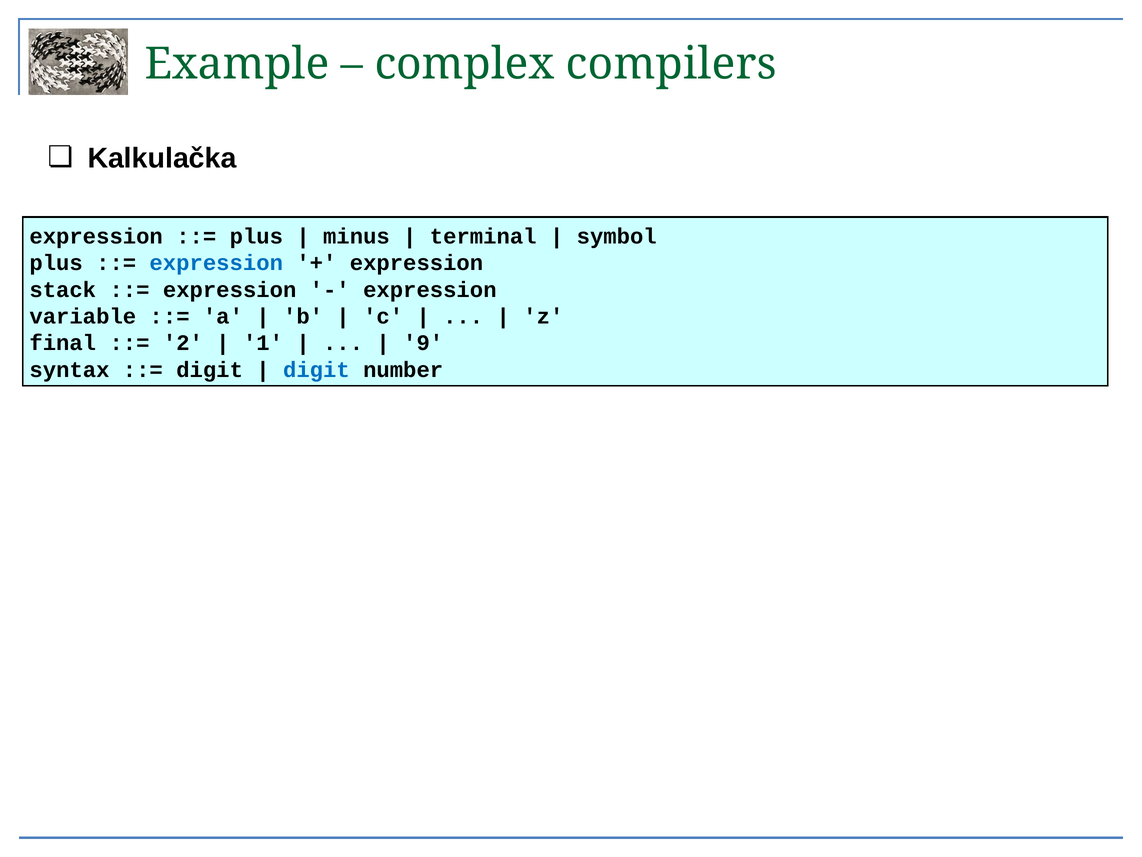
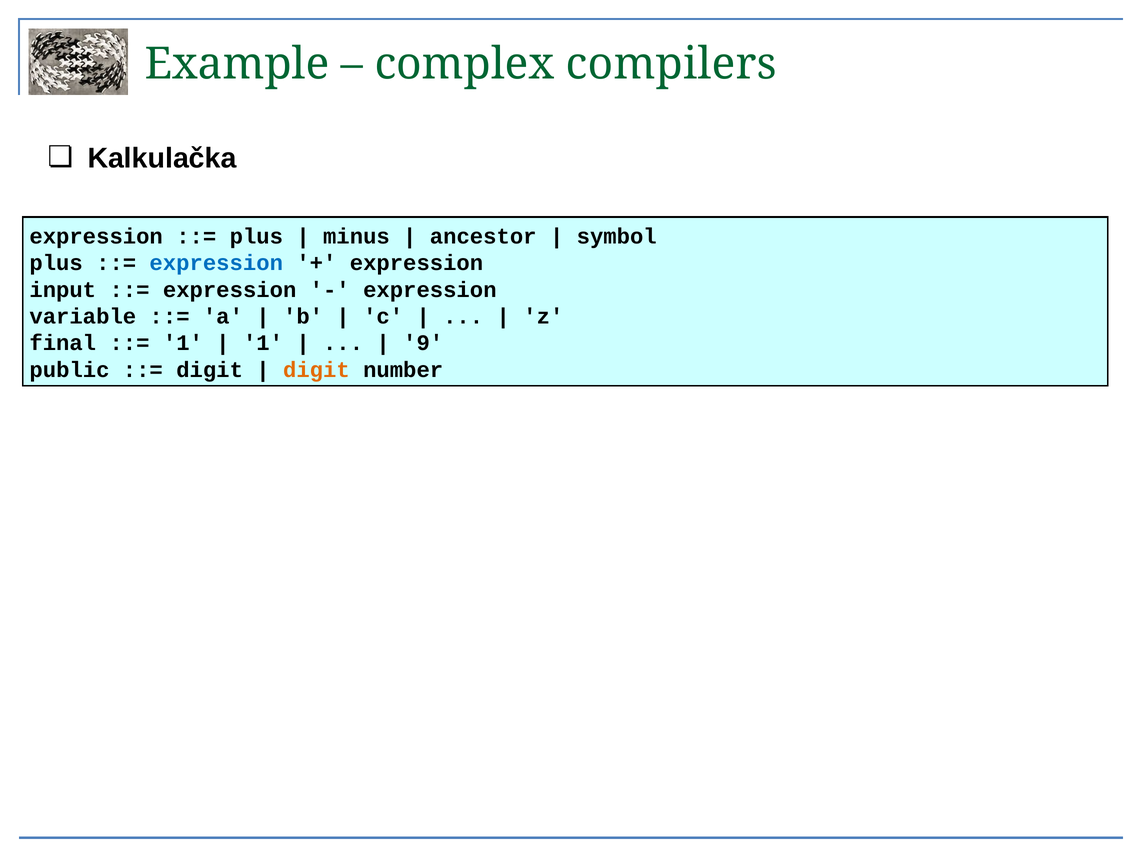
terminal: terminal -> ancestor (483, 236)
stack: stack -> input (63, 290)
2: 2 -> 1 (183, 343)
syntax: syntax -> public (70, 370)
digit colour: blue -> orange (316, 370)
